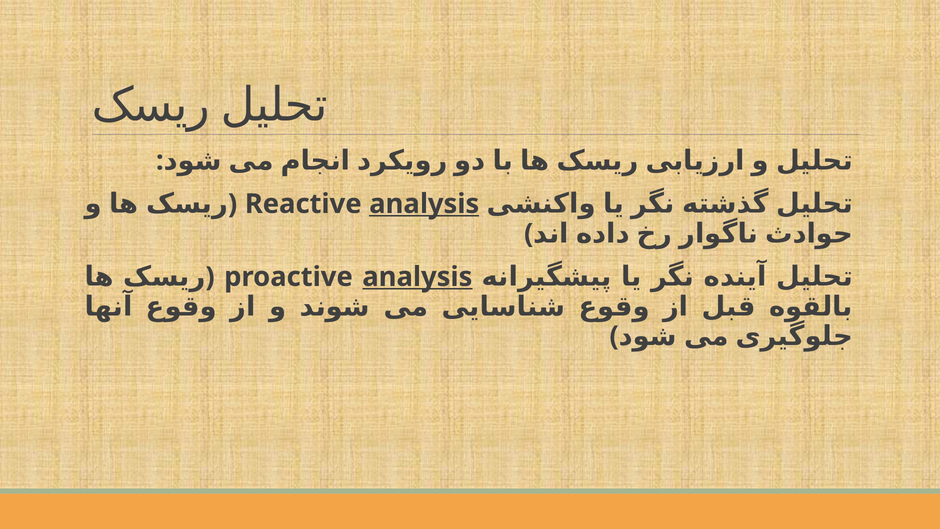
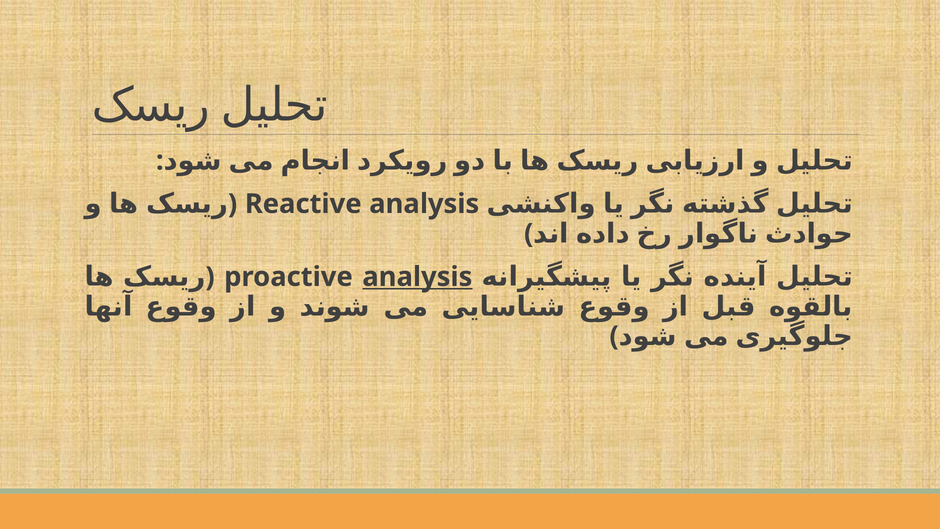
analysis underline: present -> none (424, 204)
